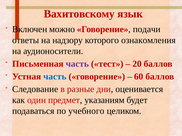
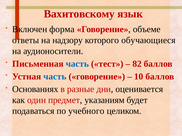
можно: можно -> форма (62, 29)
подачи: подачи -> объеме (147, 29)
ознакомления: ознакомления -> обучающиеся (148, 40)
часть colour: purple -> blue (77, 64)
20: 20 -> 82 (137, 64)
60: 60 -> 10 (139, 77)
Следование: Следование -> Основаниях (35, 89)
